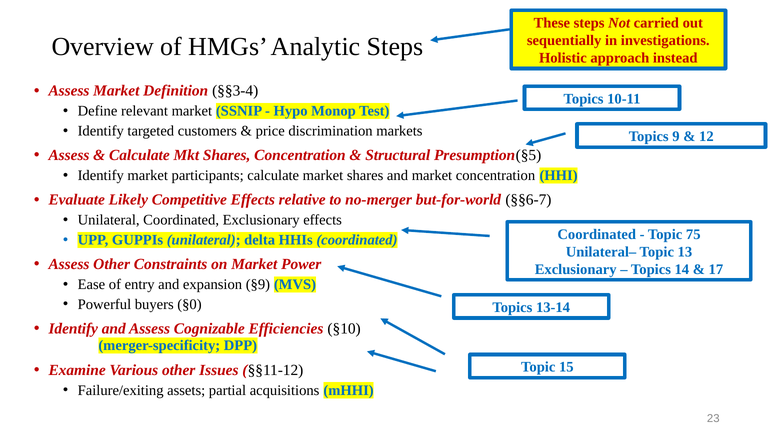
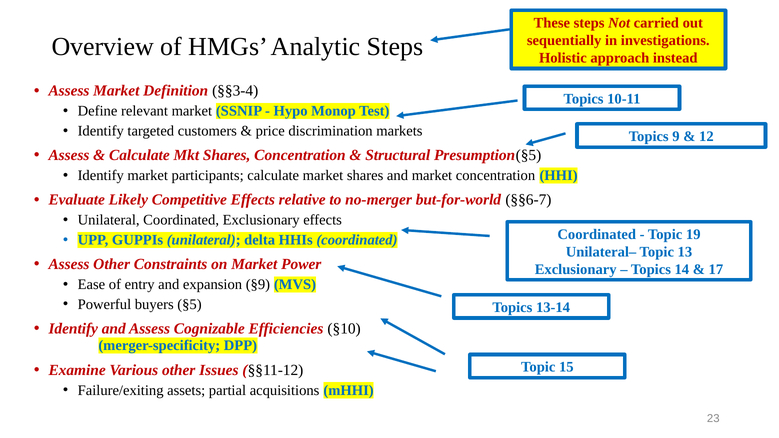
75: 75 -> 19 (693, 234)
§0: §0 -> §5 (189, 304)
